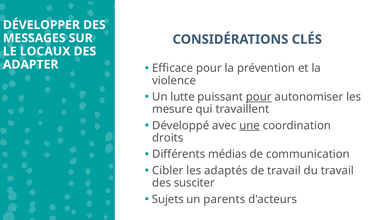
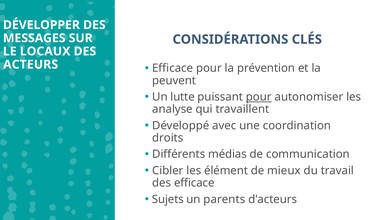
ADAPTER: ADAPTER -> ACTEURS (31, 65)
violence: violence -> peuvent (174, 81)
mesure: mesure -> analyse (172, 109)
une underline: present -> none (250, 126)
adaptés: adaptés -> élément (226, 171)
de travail: travail -> mieux (284, 171)
des susciter: susciter -> efficace (194, 183)
